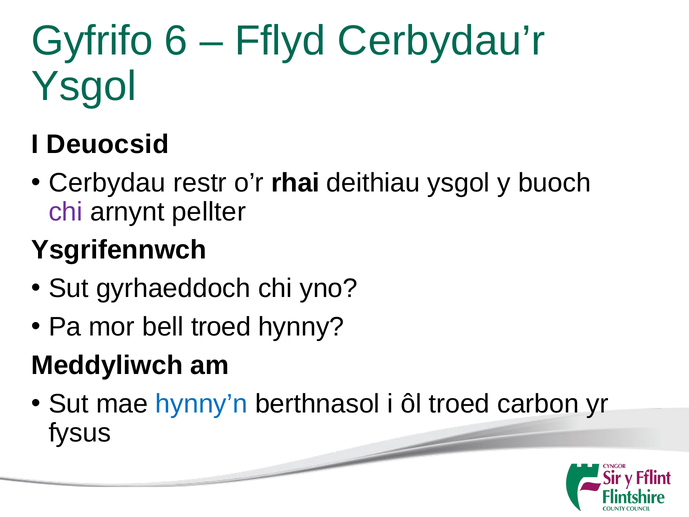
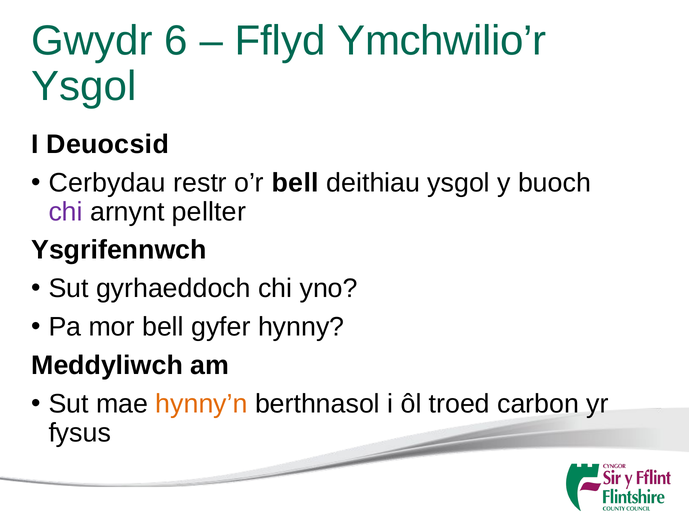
Gyfrifo: Gyfrifo -> Gwydr (92, 41)
Cerbydau’r: Cerbydau’r -> Ymchwilio’r (442, 41)
o’r rhai: rhai -> bell (295, 183)
bell troed: troed -> gyfer (221, 327)
hynny’n colour: blue -> orange (202, 404)
